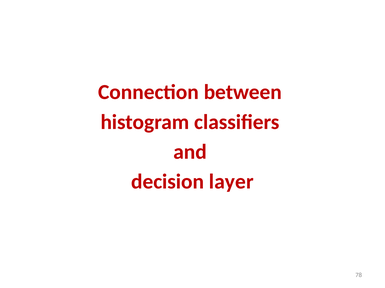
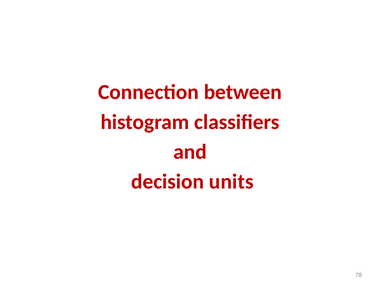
layer: layer -> units (231, 182)
